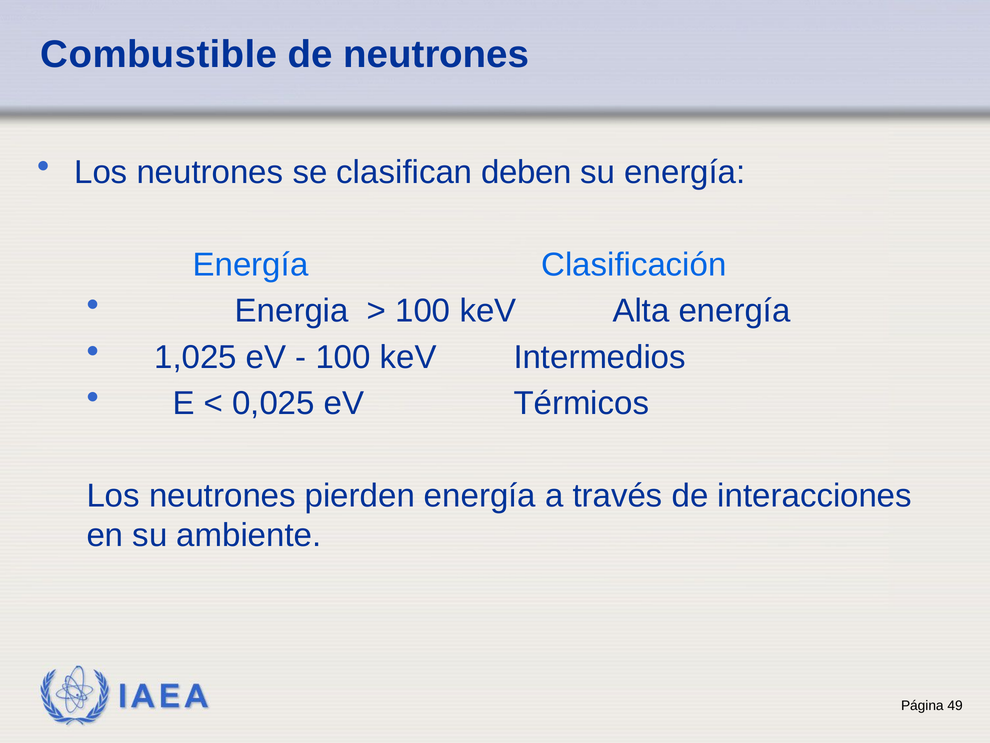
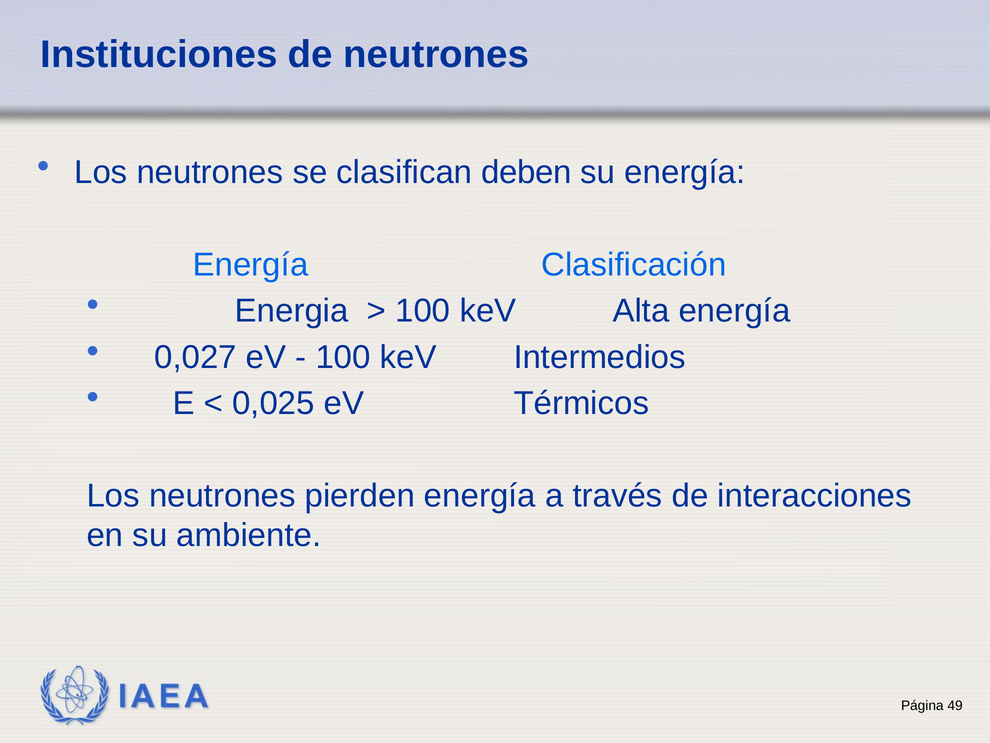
Combustible: Combustible -> Instituciones (159, 55)
1,025: 1,025 -> 0,027 (195, 357)
